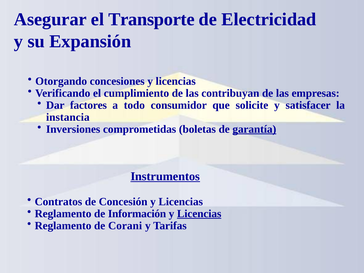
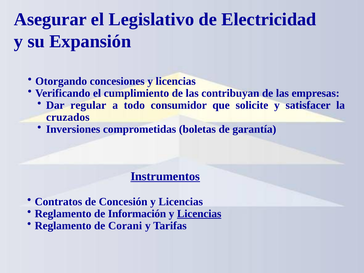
Transporte: Transporte -> Legislativo (151, 19)
factores: factores -> regular (88, 105)
instancia: instancia -> cruzados (68, 117)
garantía underline: present -> none (254, 129)
